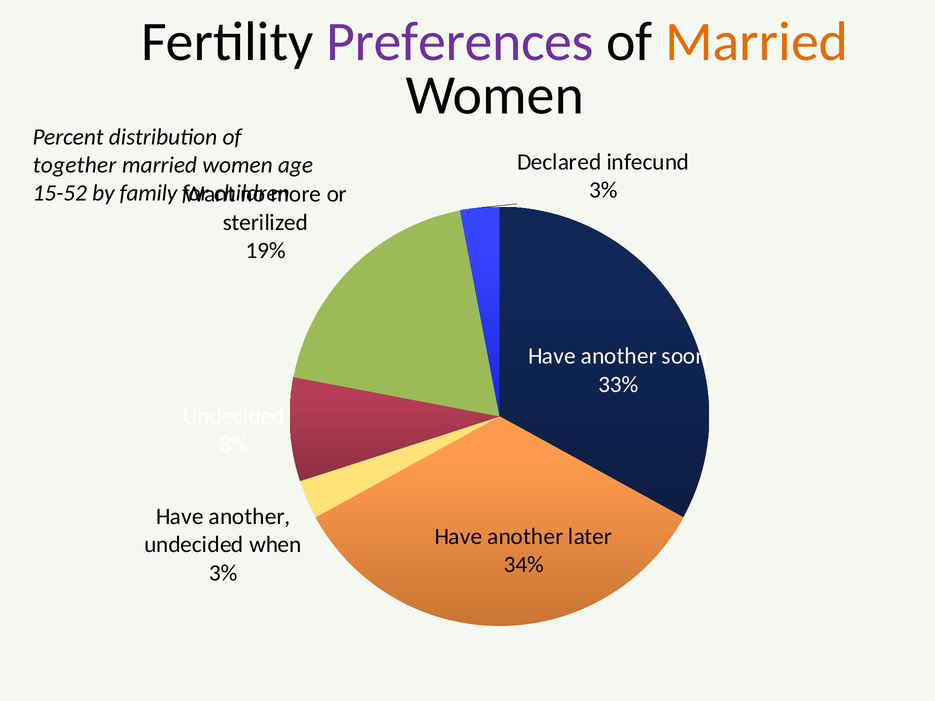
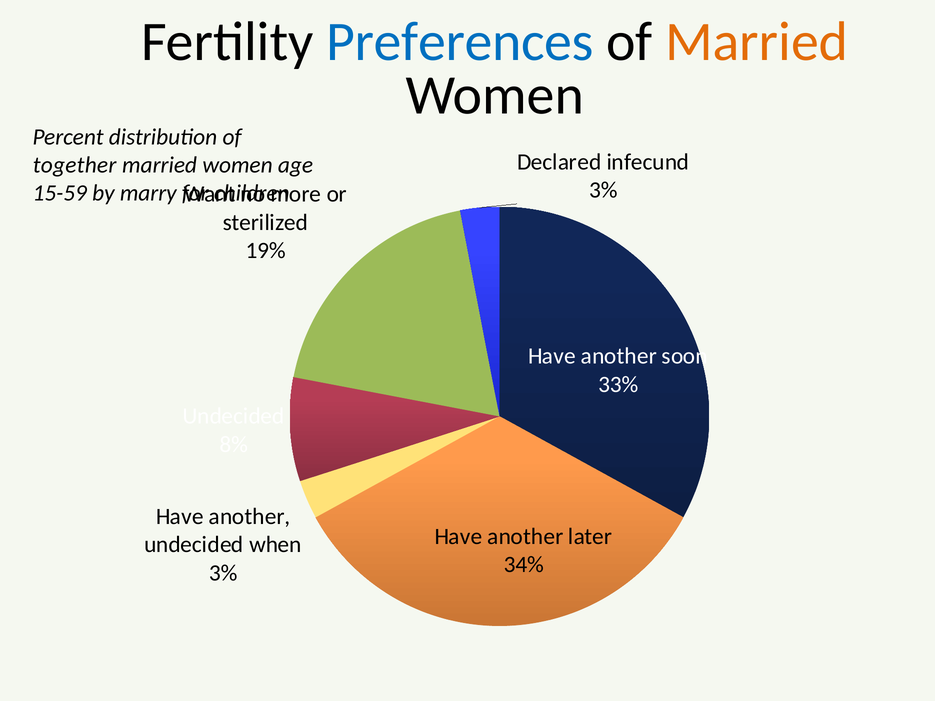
Preferences colour: purple -> blue (460, 42)
15-52: 15-52 -> 15-59 (60, 193)
family: family -> marry (148, 193)
